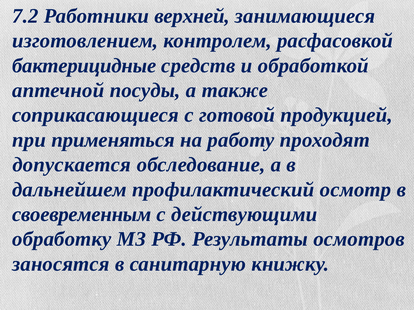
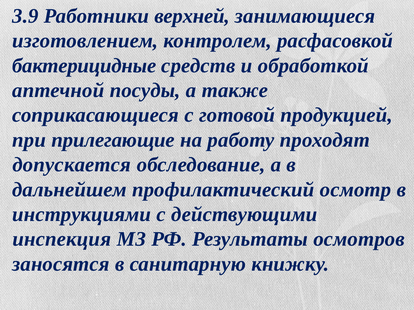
7.2: 7.2 -> 3.9 (25, 16)
применяться: применяться -> прилегающие (113, 140)
своевременным: своевременным -> инструкциями (82, 215)
обработку: обработку -> инспекция (62, 239)
